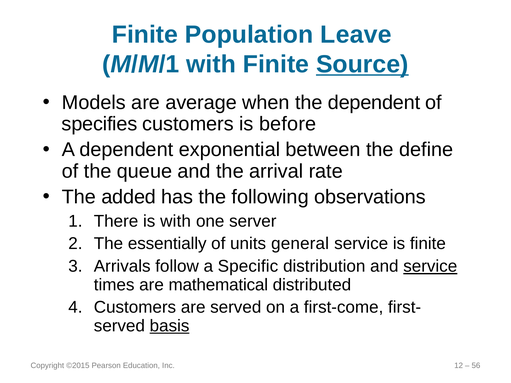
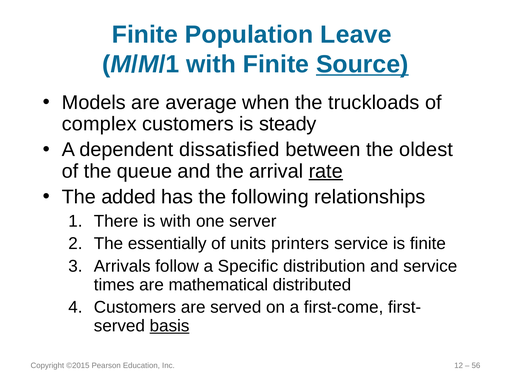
the dependent: dependent -> truckloads (374, 103)
specifies: specifies -> complex (99, 124)
before: before -> steady (288, 124)
exponential: exponential -> dissatisfied (229, 150)
define: define -> oldest (426, 150)
rate underline: none -> present (326, 171)
observations: observations -> relationships (370, 197)
general: general -> printers (300, 244)
service underline: present -> none (430, 267)
